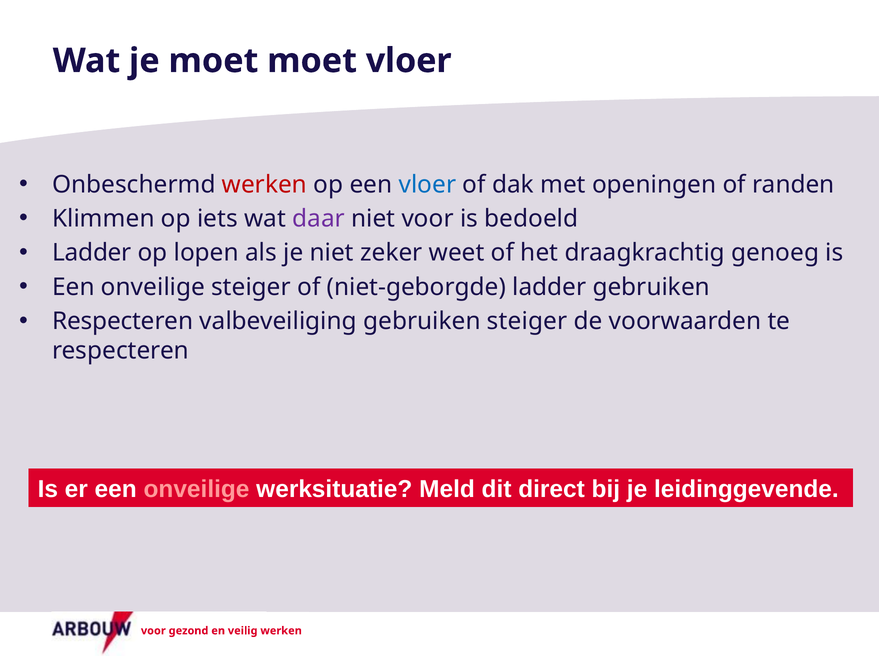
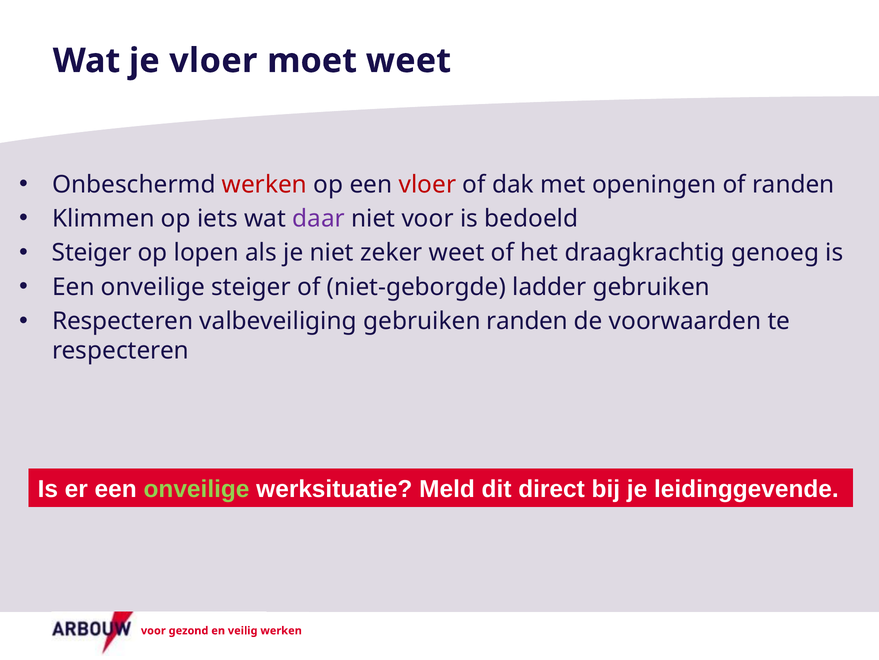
je moet: moet -> vloer (213, 61)
moet vloer: vloer -> weet (408, 61)
vloer colour: blue -> red (427, 184)
Ladder: Ladder -> Steiger (92, 253)
gebruiken steiger: steiger -> randen (527, 321)
onveilige colour: pink -> light green (197, 489)
